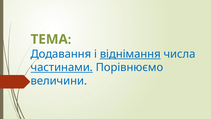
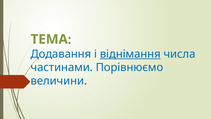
частинами underline: present -> none (62, 67)
